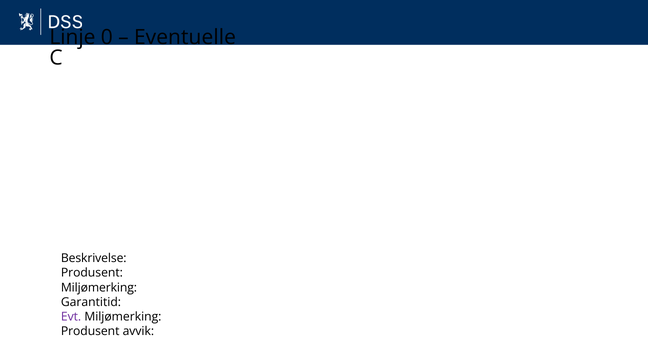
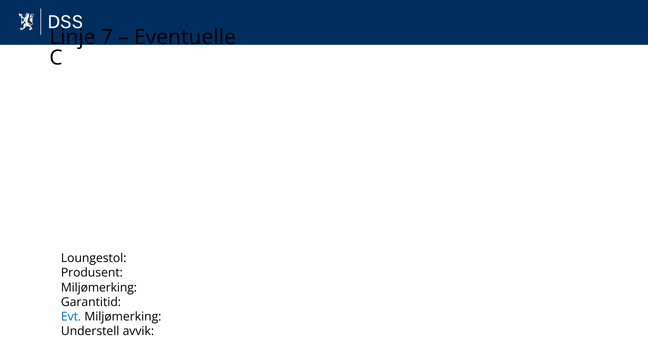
0: 0 -> 7 (107, 37)
Beskrivelse: Beskrivelse -> Loungestol (94, 259)
Evt colour: purple -> blue (71, 317)
Produsent: Produsent -> Understell (90, 332)
